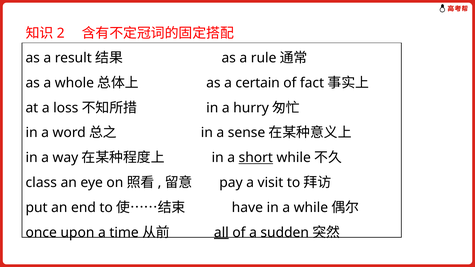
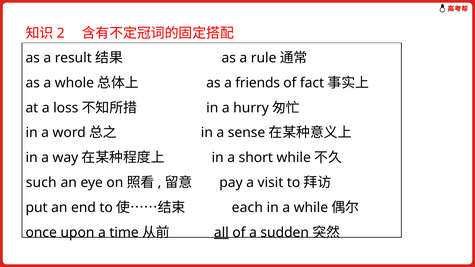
certain: certain -> friends (258, 83)
short underline: present -> none (256, 158)
class: class -> such (41, 183)
have: have -> each (247, 208)
